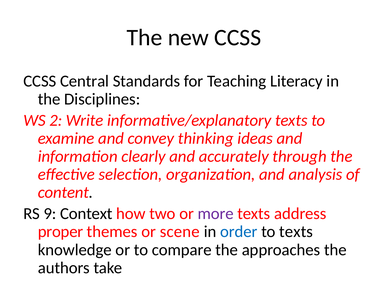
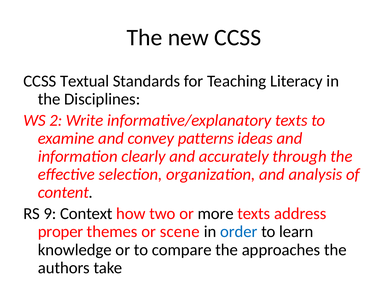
Central: Central -> Textual (85, 81)
thinking: thinking -> patterns (206, 138)
more colour: purple -> black (216, 214)
to texts: texts -> learn (296, 232)
